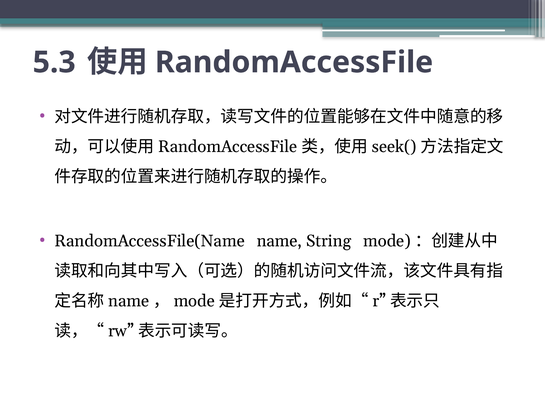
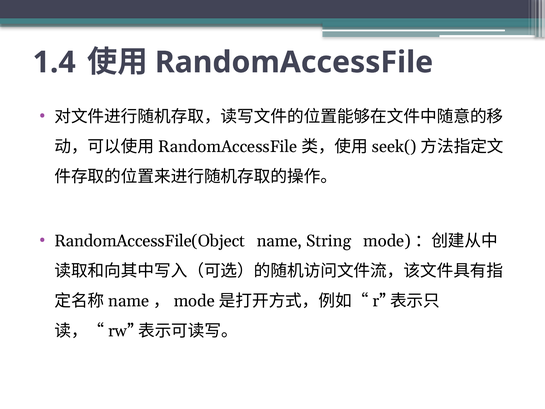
5.3: 5.3 -> 1.4 (54, 62)
RandomAccessFile(Name: RandomAccessFile(Name -> RandomAccessFile(Object (150, 241)
